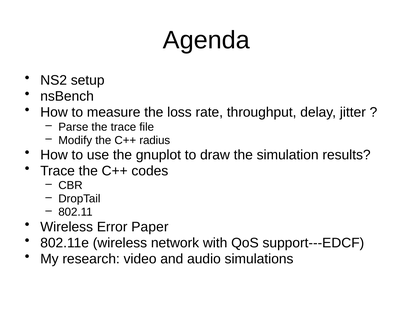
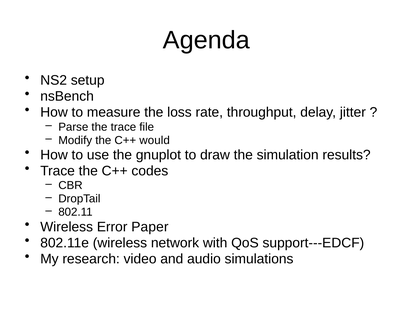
radius: radius -> would (155, 140)
